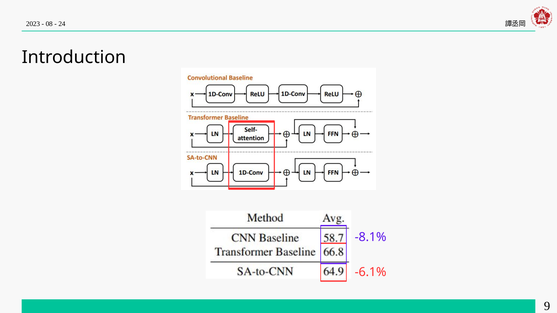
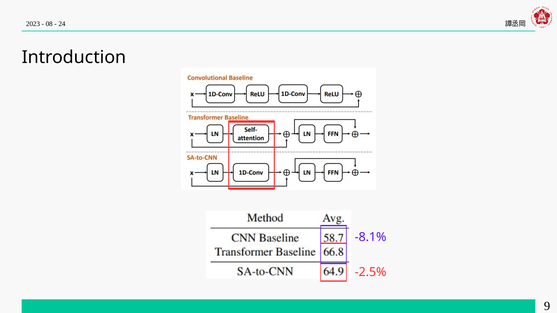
-6.1%: -6.1% -> -2.5% (371, 272)
